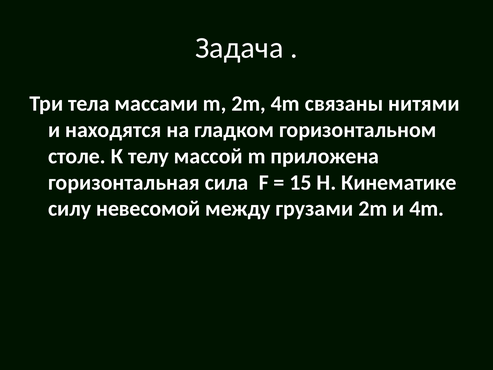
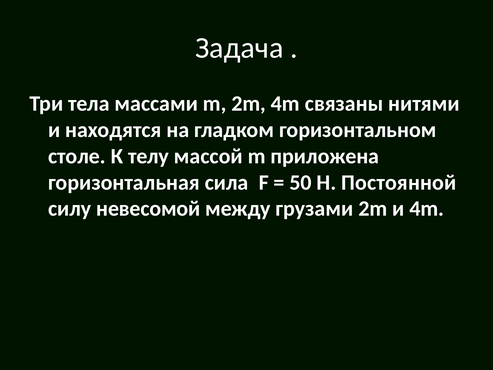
15: 15 -> 50 (300, 182)
Кинематике: Кинематике -> Постоянной (399, 182)
